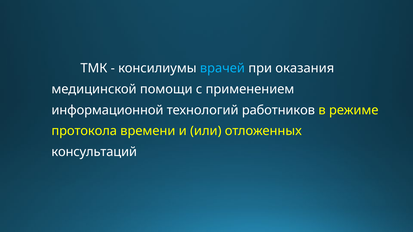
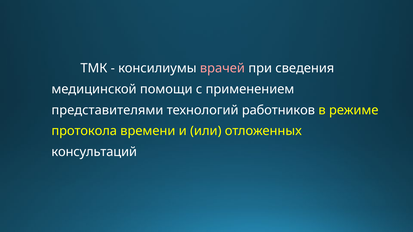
врачей colour: light blue -> pink (222, 68)
оказания: оказания -> сведения (305, 68)
информационной: информационной -> представителями (107, 110)
